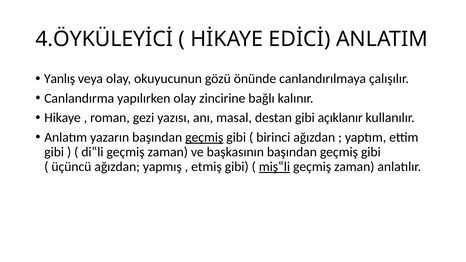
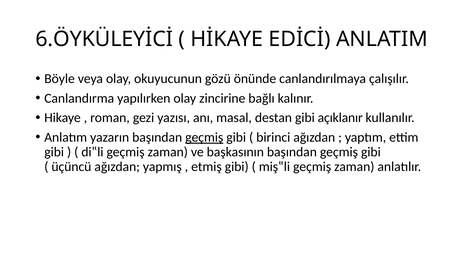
4.ÖYKÜLEYİCİ: 4.ÖYKÜLEYİCİ -> 6.ÖYKÜLEYİCİ (104, 39)
Yanlış: Yanlış -> Böyle (60, 79)
miş‟li underline: present -> none (274, 167)
